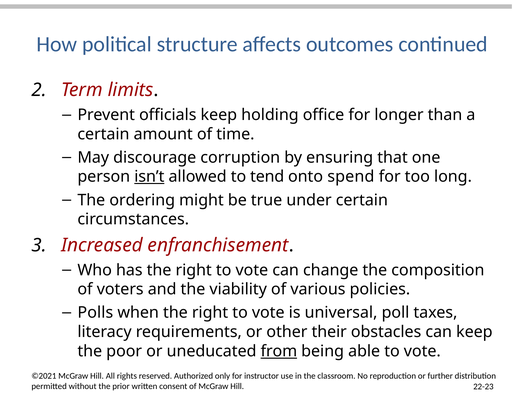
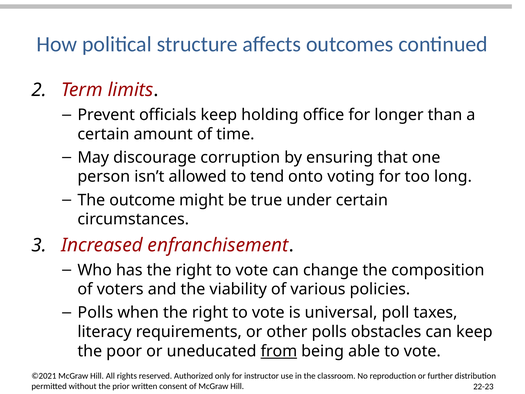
isn’t underline: present -> none (149, 177)
spend: spend -> voting (351, 177)
ordering: ordering -> outcome (142, 200)
other their: their -> polls (329, 332)
